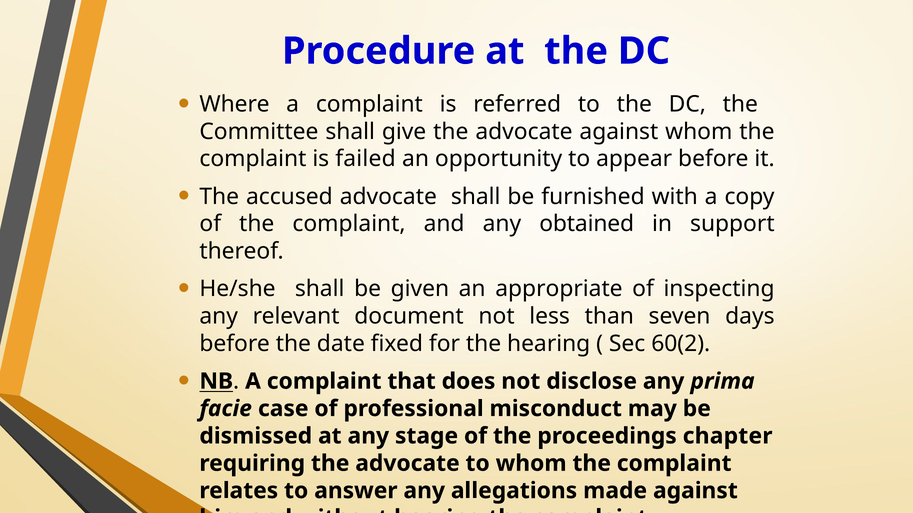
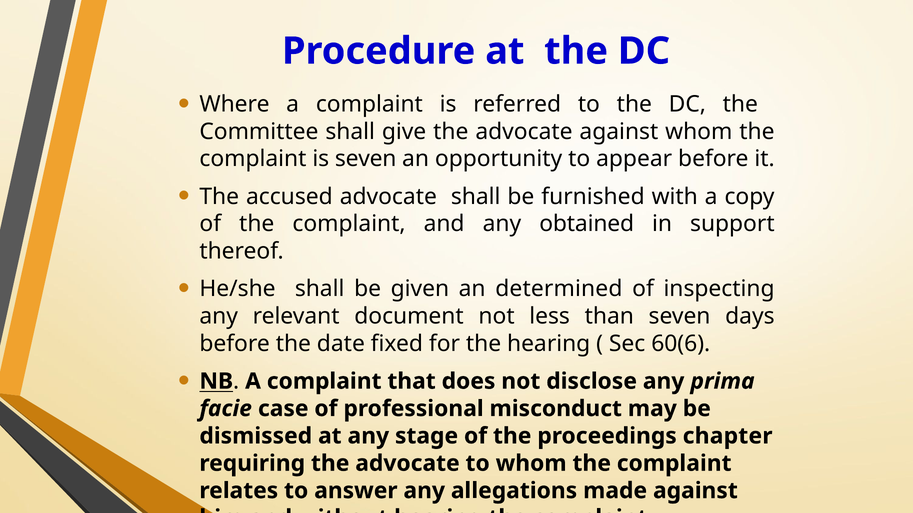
is failed: failed -> seven (366, 159)
appropriate: appropriate -> determined (559, 289)
60(2: 60(2 -> 60(6 (681, 344)
